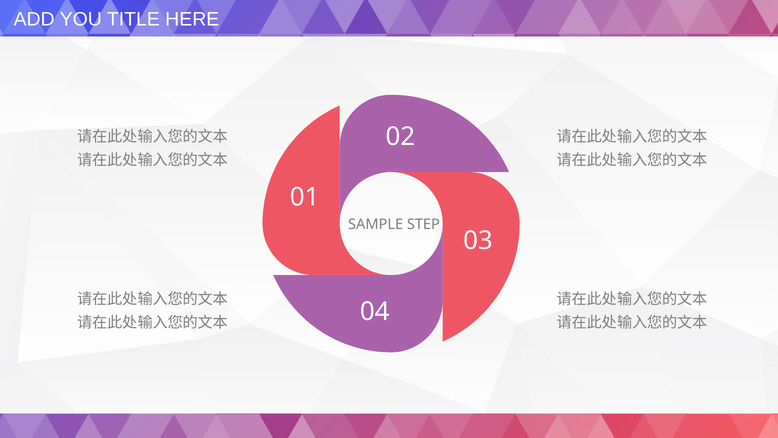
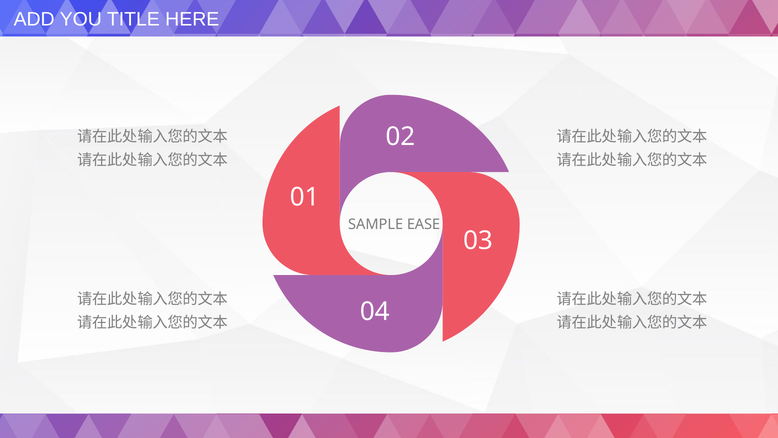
STEP: STEP -> EASE (423, 224)
